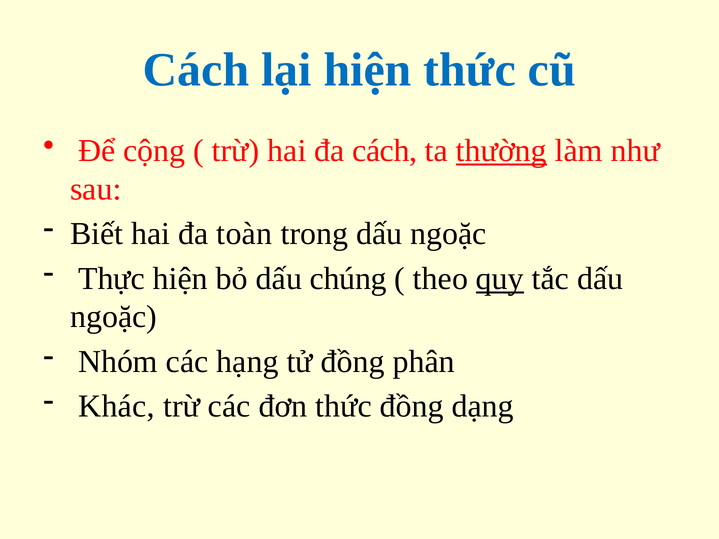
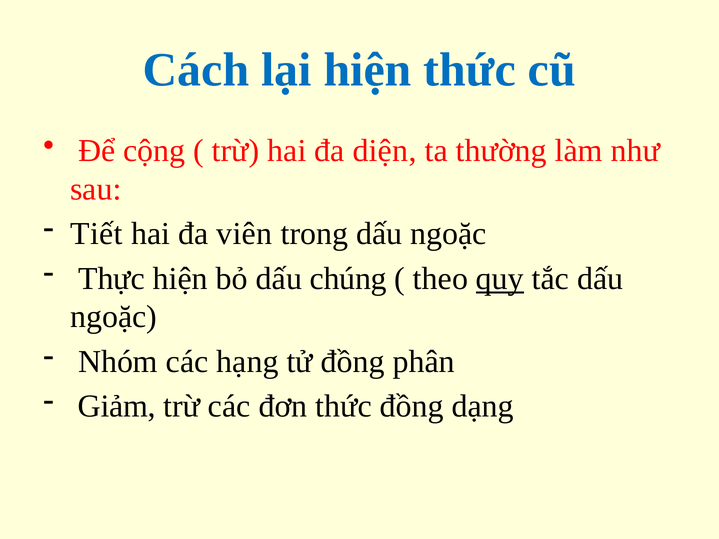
đa cách: cách -> diện (385, 151)
thường underline: present -> none (501, 151)
Biết: Biết -> Tiết (96, 234)
toàn: toàn -> viên (244, 234)
Khác: Khác -> Giảm (117, 407)
